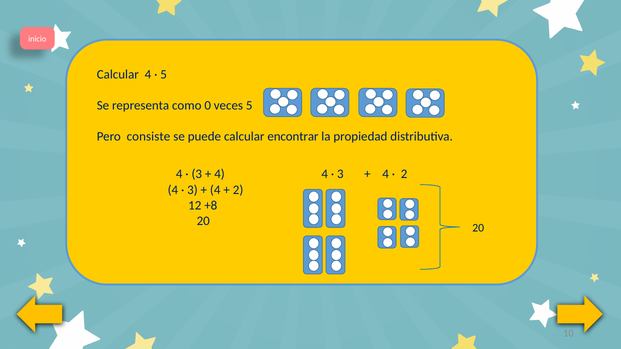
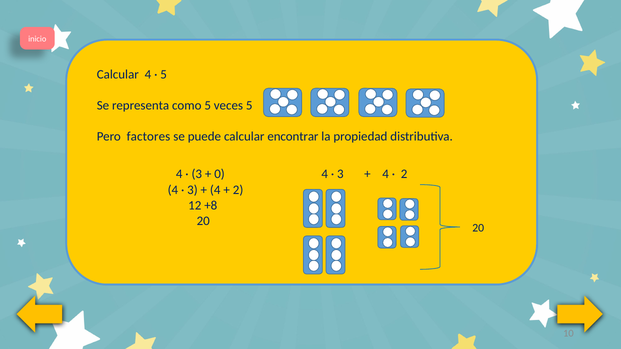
como 0: 0 -> 5 (208, 105)
consiste: consiste -> factores (148, 137)
4: 4 -> 0 (220, 174)
